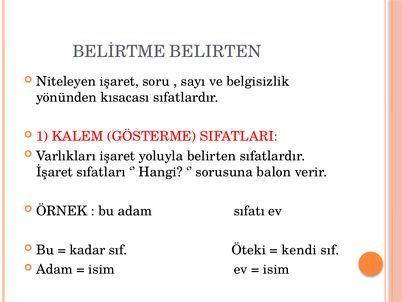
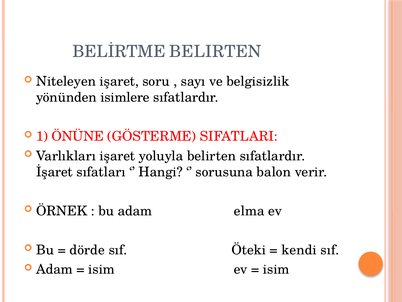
kısacası: kısacası -> isimlere (125, 97)
KALEM: KALEM -> ÖNÜNE (78, 136)
sıfatı: sıfatı -> elma (249, 211)
kadar: kadar -> dörde (87, 250)
